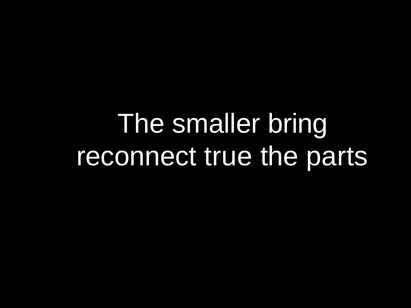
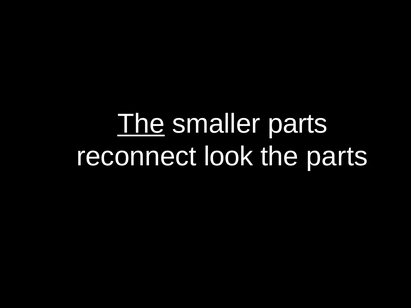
The underline: none -> present (141, 124)
smaller bring: bring -> parts (298, 124)
true: true -> look (229, 157)
